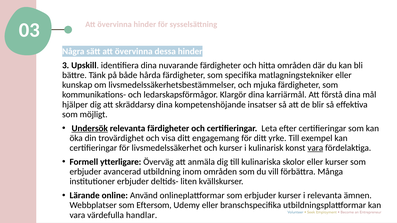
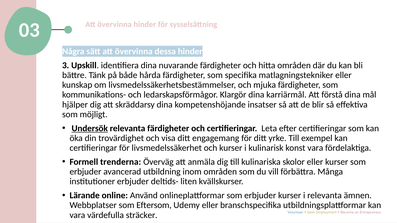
vara underline: present -> none (315, 148)
ytterligare: ytterligare -> trenderna (121, 162)
handlar: handlar -> sträcker (142, 215)
